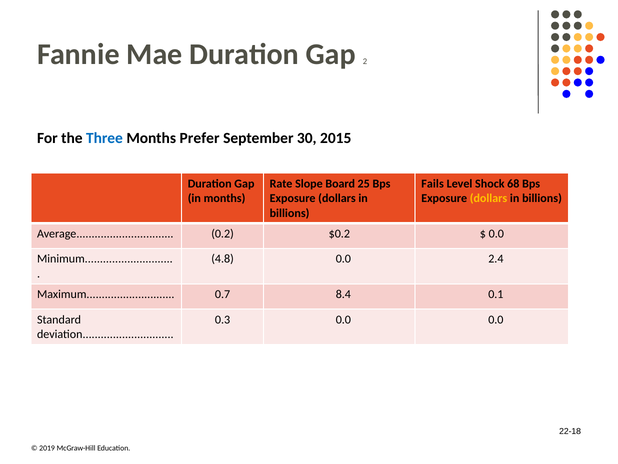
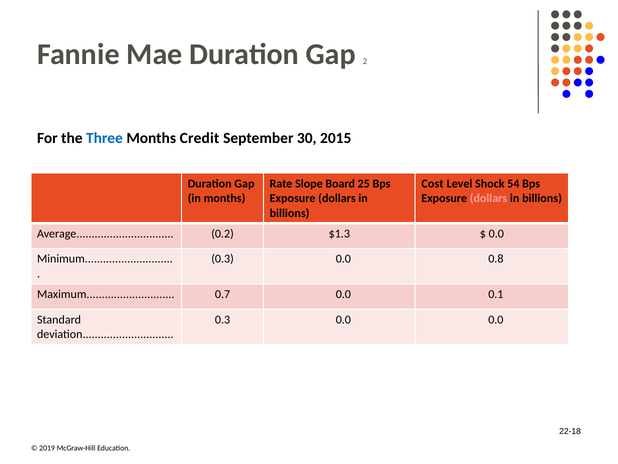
Prefer: Prefer -> Credit (200, 138)
Fails: Fails -> Cost (433, 184)
68: 68 -> 54 (513, 184)
dollars colour: yellow -> pink (489, 198)
$0.2: $0.2 -> $1.3 (339, 234)
4.8: 4.8 -> 0.3 (223, 259)
2.4: 2.4 -> 0.8 (496, 259)
0.7 8.4: 8.4 -> 0.0 (343, 294)
